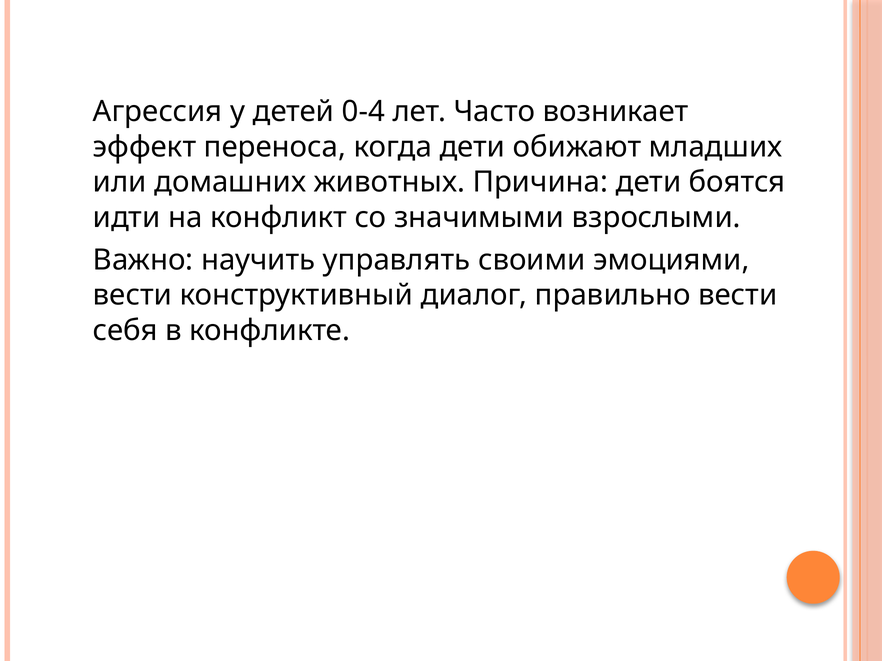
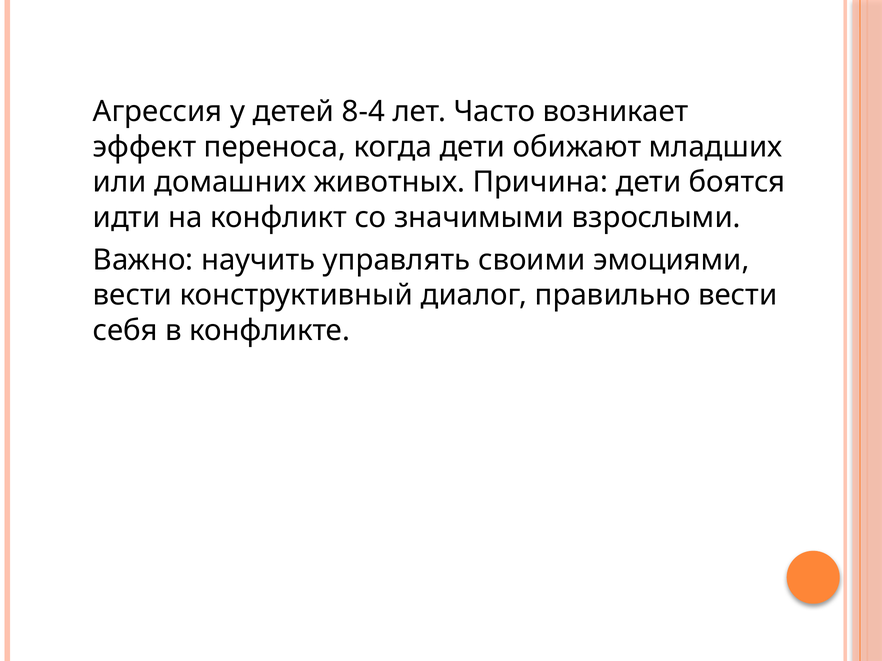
0-4: 0-4 -> 8-4 (363, 112)
